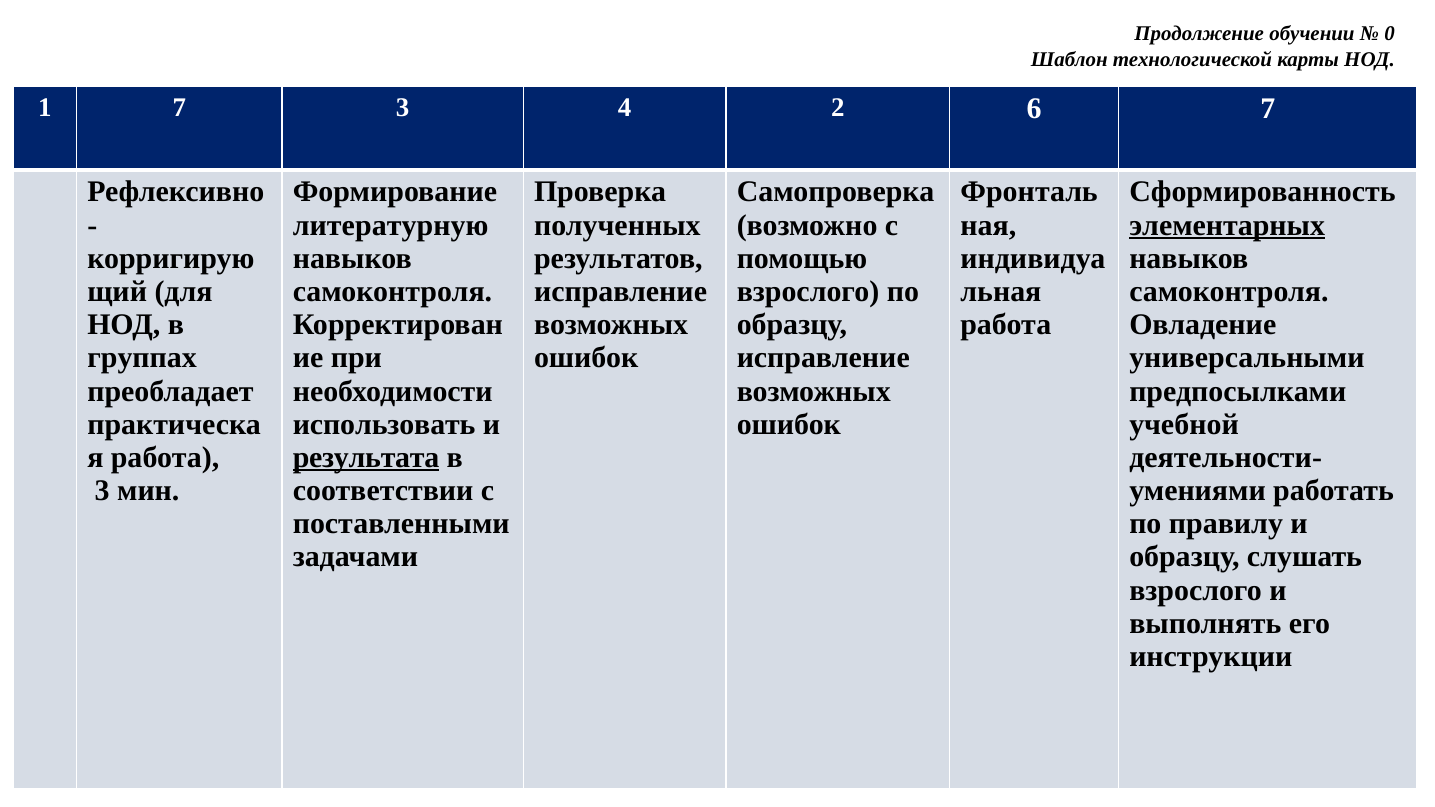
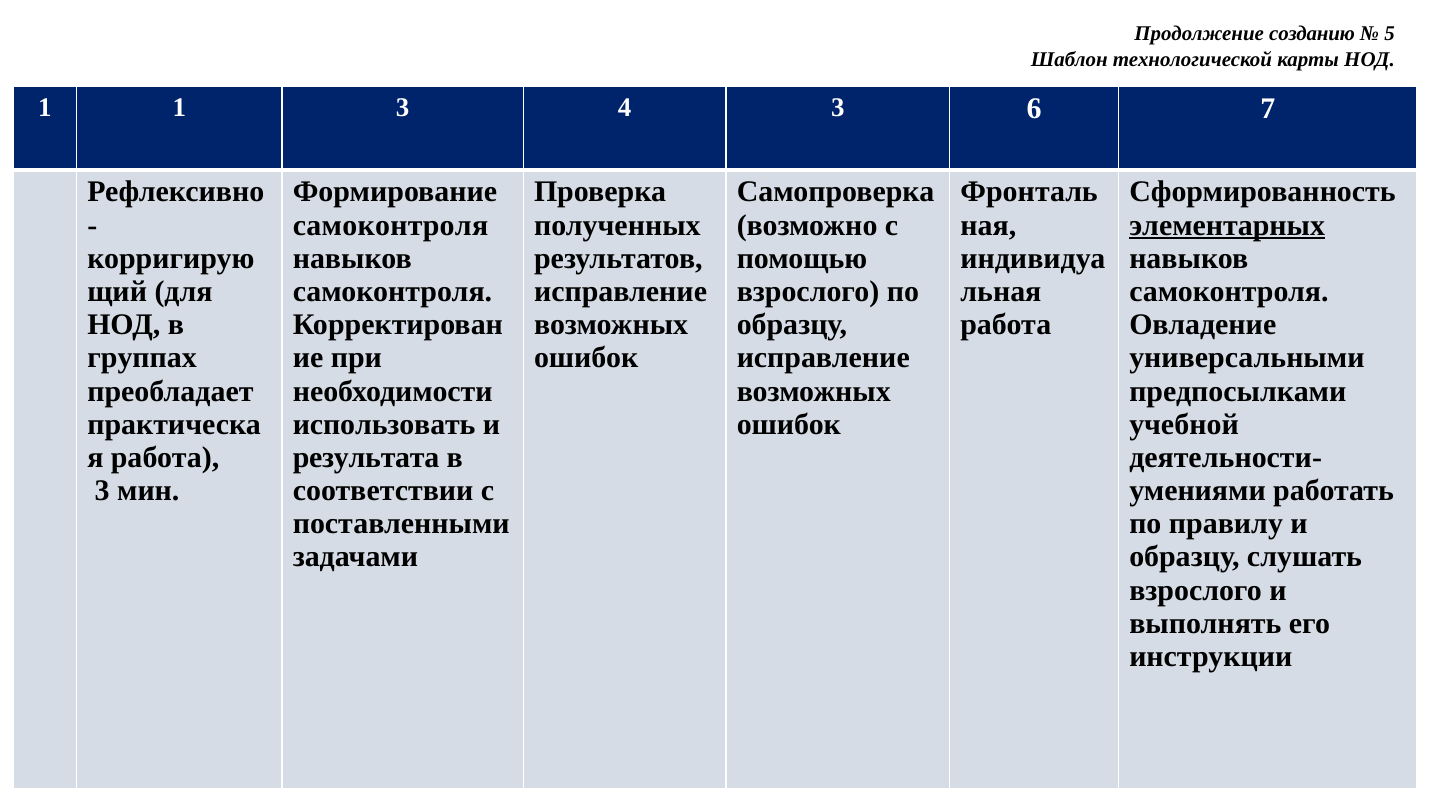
обучении: обучении -> созданию (1312, 34)
0: 0 -> 5 (1390, 34)
1 7: 7 -> 1 (179, 107)
4 2: 2 -> 3 (838, 107)
литературную: литературную -> самоконтроля (391, 225)
результата underline: present -> none (366, 458)
